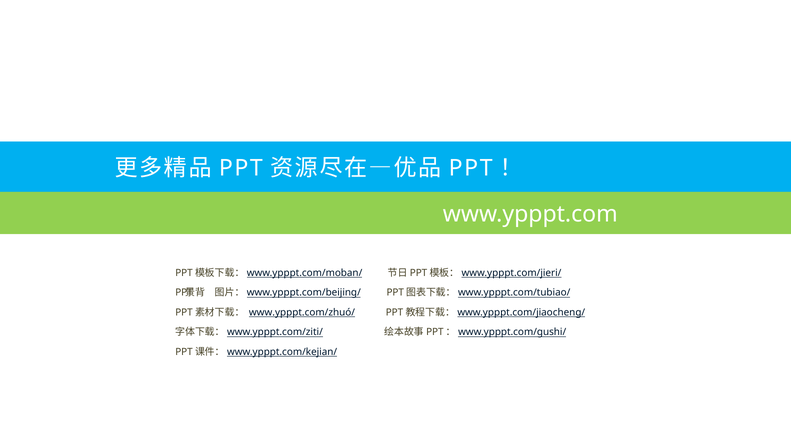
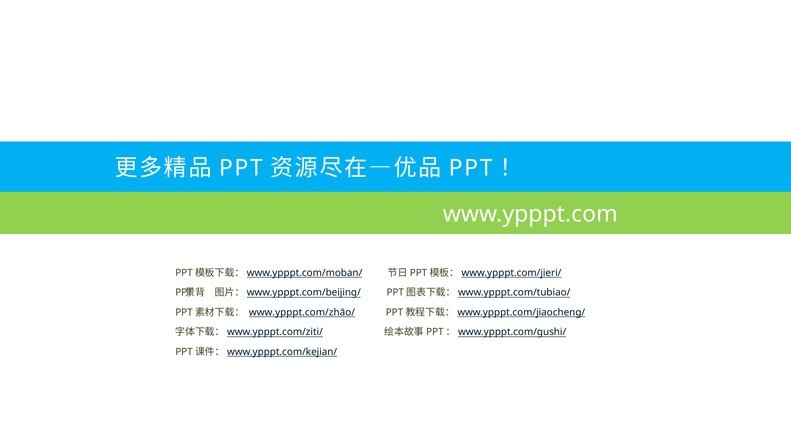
www.ypppt.com/zhuó/: www.ypppt.com/zhuó/ -> www.ypppt.com/zhāo/ (302, 312)
